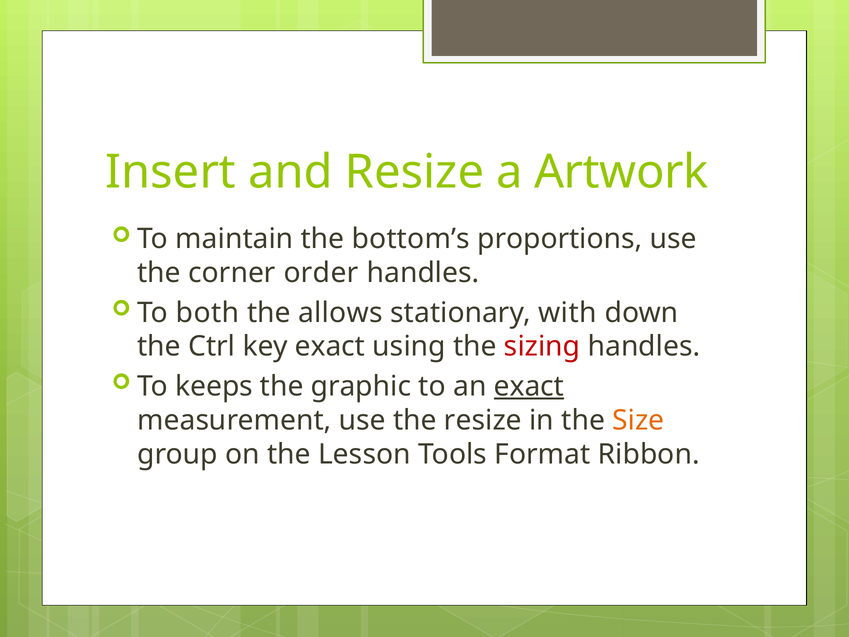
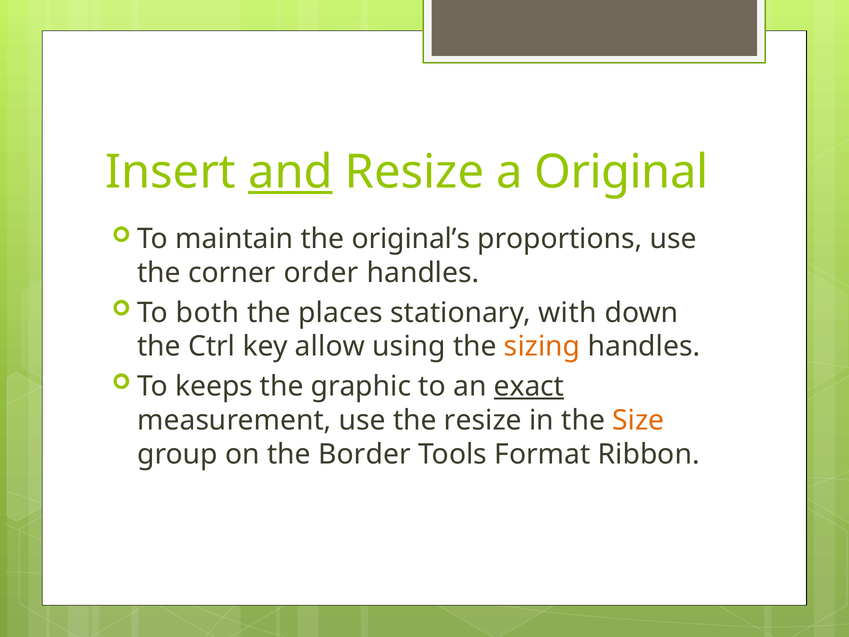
and underline: none -> present (290, 172)
Artwork: Artwork -> Original (621, 172)
bottom’s: bottom’s -> original’s (411, 239)
allows: allows -> places (341, 313)
key exact: exact -> allow (330, 347)
sizing colour: red -> orange (542, 347)
Lesson: Lesson -> Border (364, 454)
